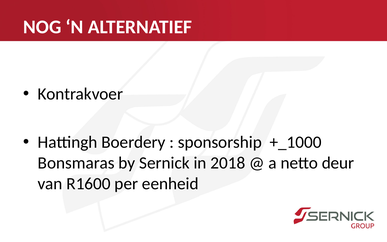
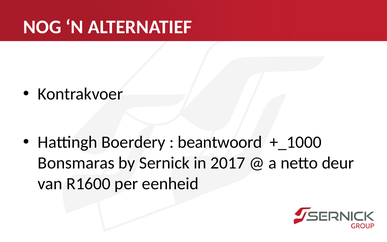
sponsorship: sponsorship -> beantwoord (220, 142)
2018: 2018 -> 2017 (228, 163)
